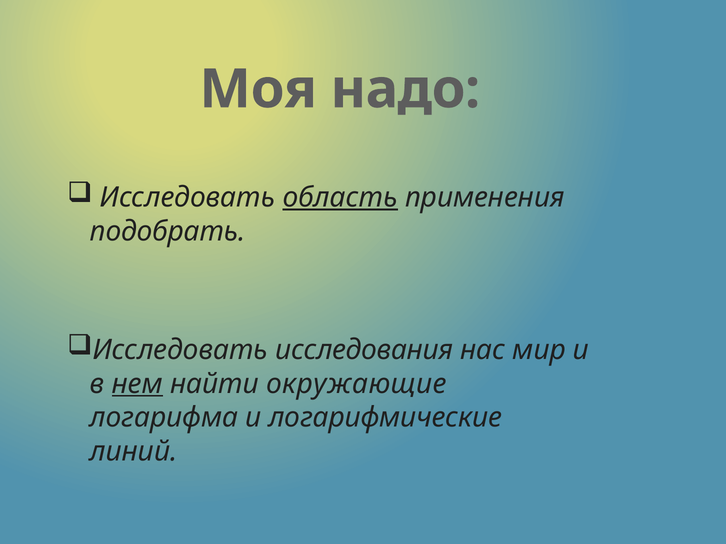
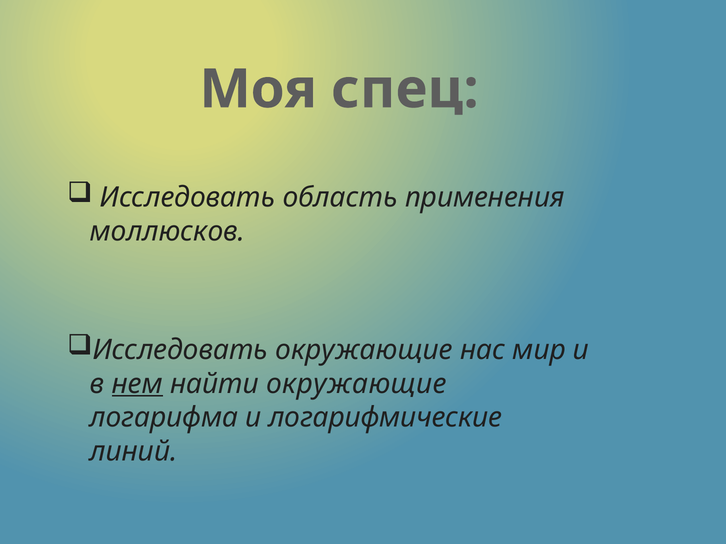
надо: надо -> спец (405, 89)
область underline: present -> none (340, 198)
подобрать: подобрать -> моллюсков (168, 232)
Исследовать исследования: исследования -> окружающие (364, 350)
